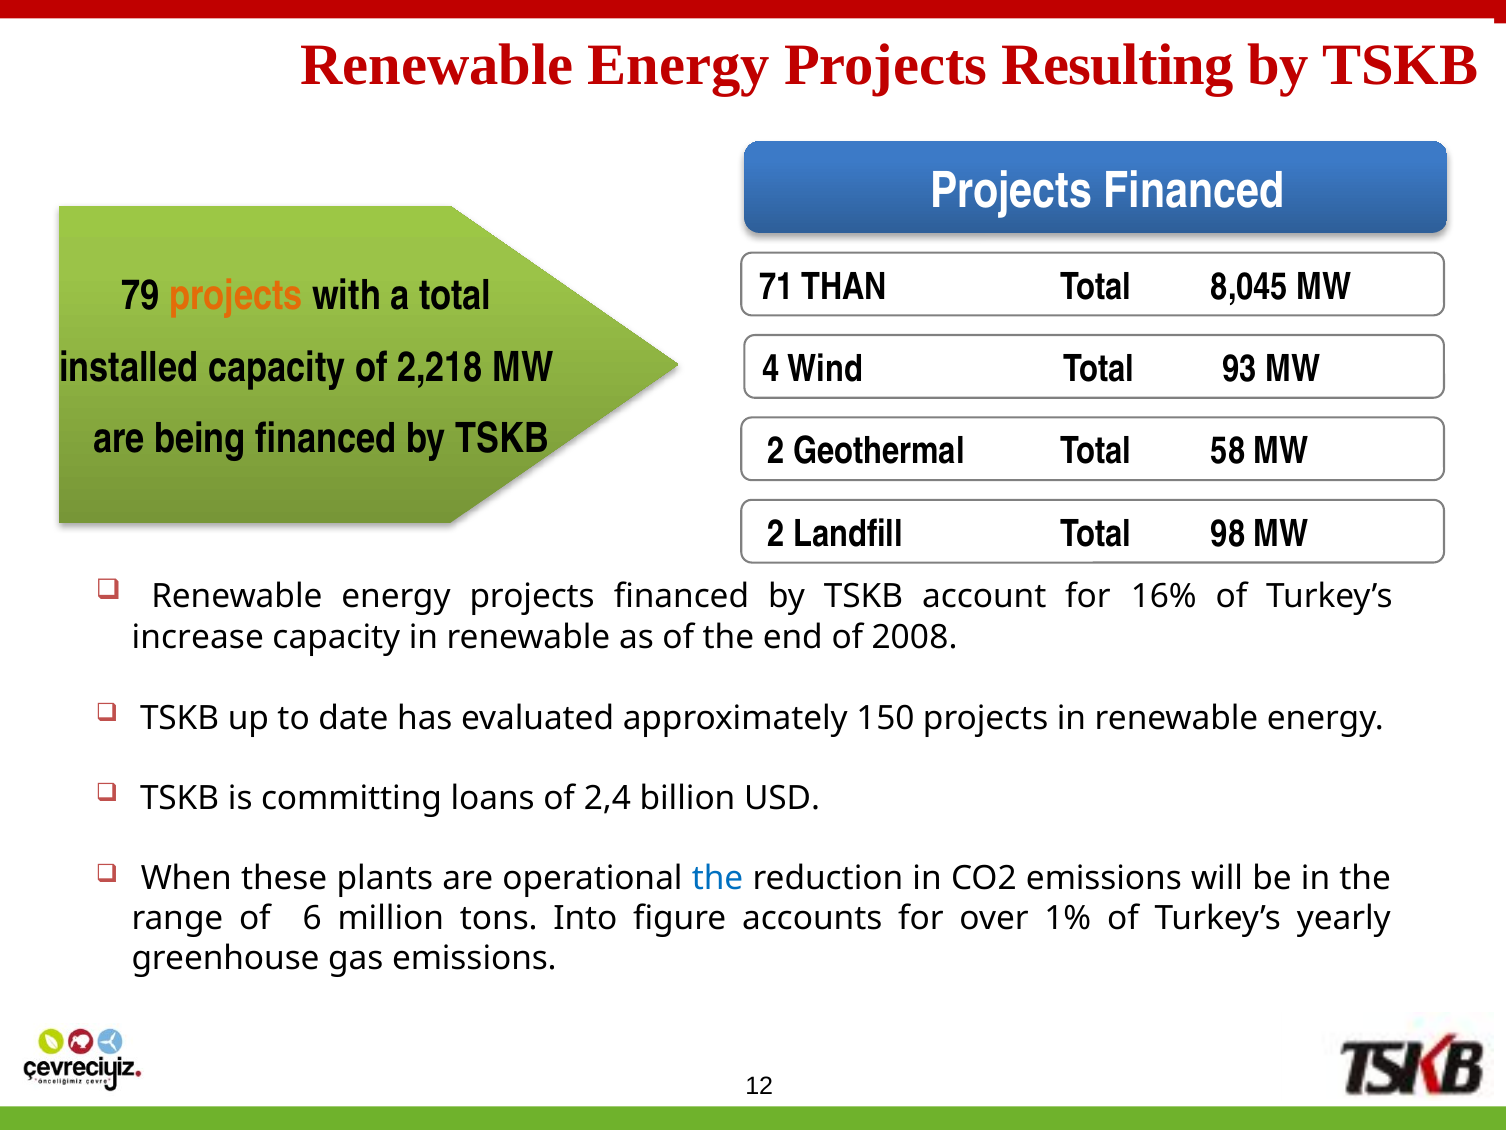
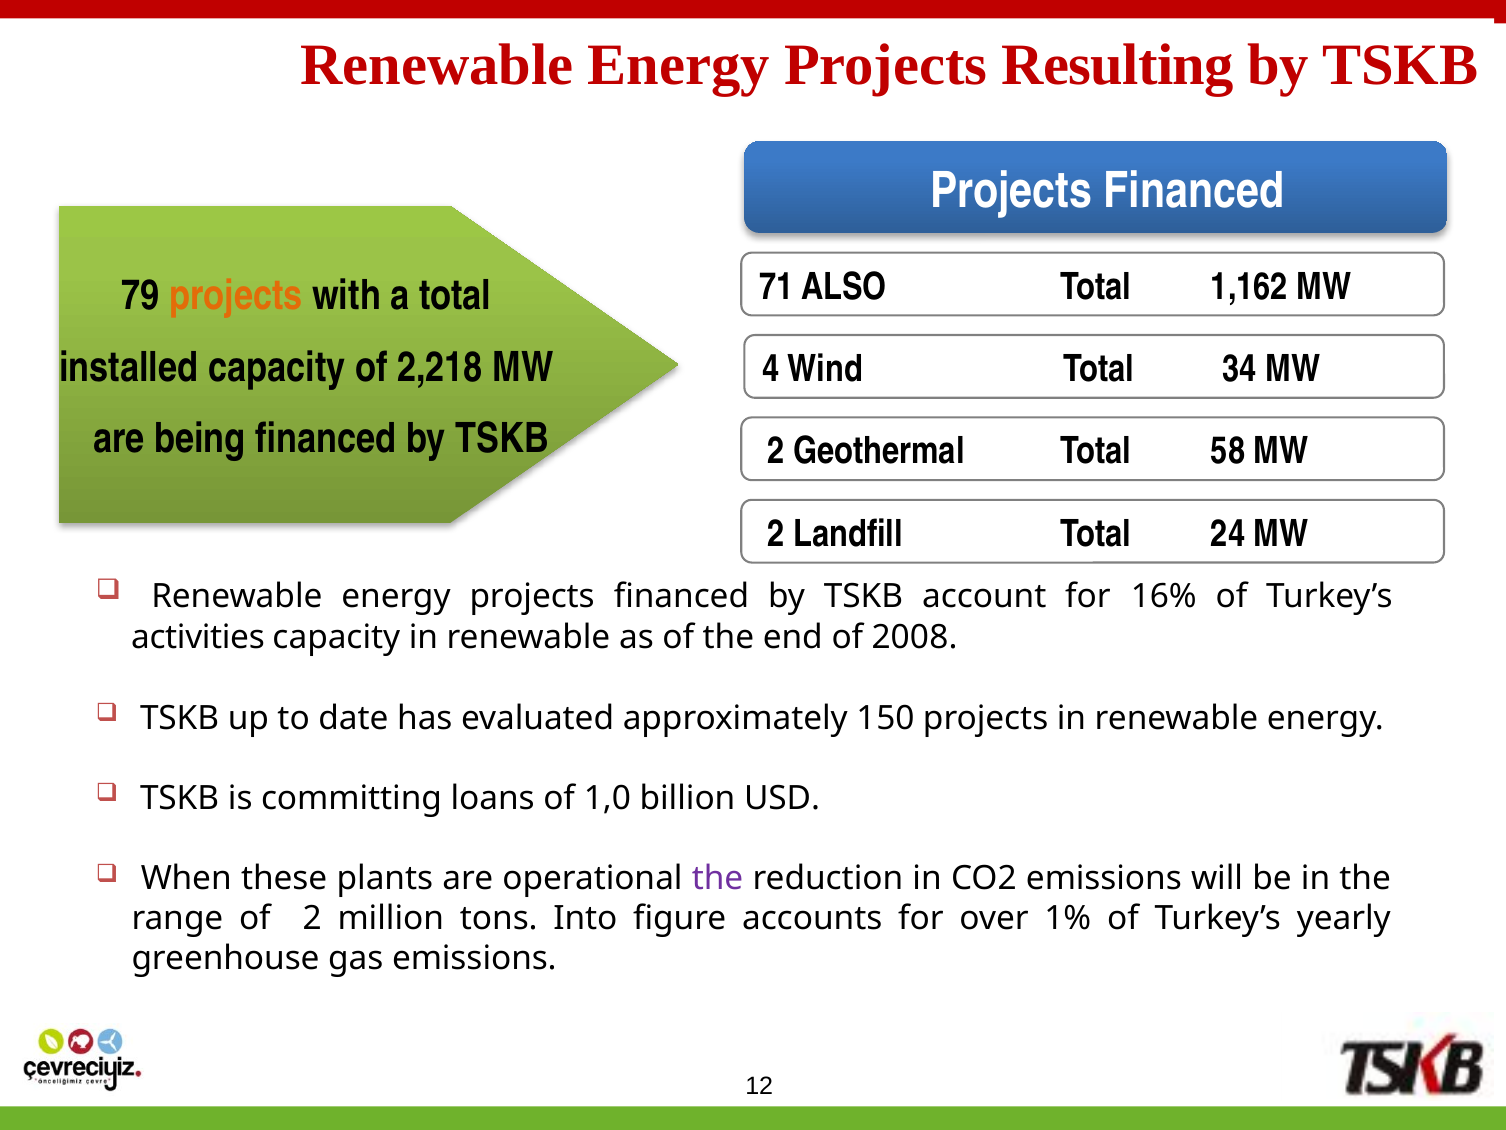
THAN: THAN -> ALSO (844, 286)
8,045: 8,045 -> 1,162 (1250, 286)
93: 93 -> 34 (1240, 369)
98: 98 -> 24 (1228, 534)
increase: increase -> activities (198, 637)
2,4: 2,4 -> 1,0 (607, 798)
the colour: blue -> purple (718, 878)
of 6: 6 -> 2 (312, 918)
